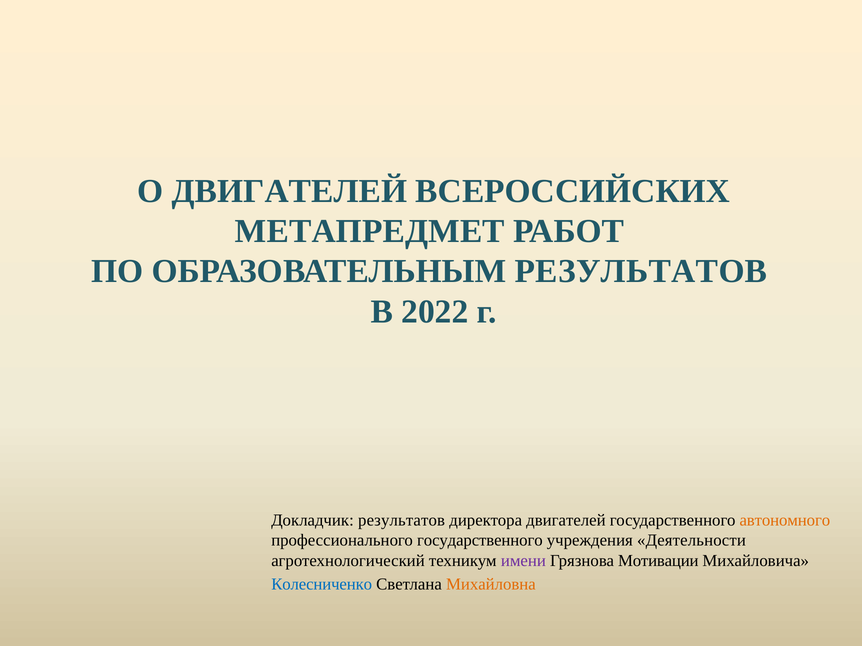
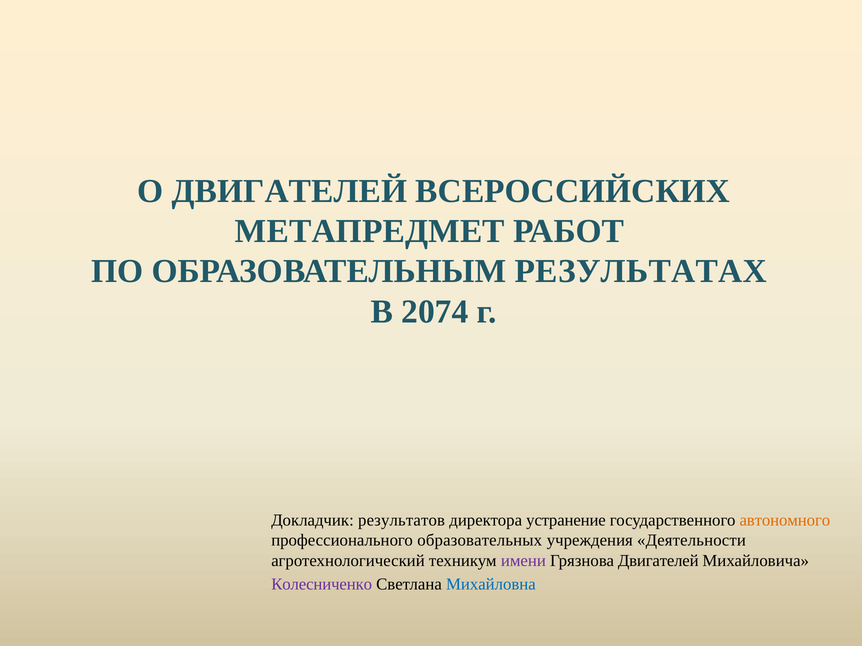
ОБРАЗОВАТЕЛЬНЫМ РЕЗУЛЬТАТОВ: РЕЗУЛЬТАТОВ -> РЕЗУЛЬТАТАХ (641, 272)
2022: 2022 -> 2074 (435, 312)
директора двигателей: двигателей -> устранение (566, 521)
профессионального государственного: государственного -> образовательных (480, 541)
Грязнова Мотивации: Мотивации -> Двигателей (658, 561)
Колесниченко colour: blue -> purple (322, 584)
Михайловна colour: orange -> blue (491, 584)
